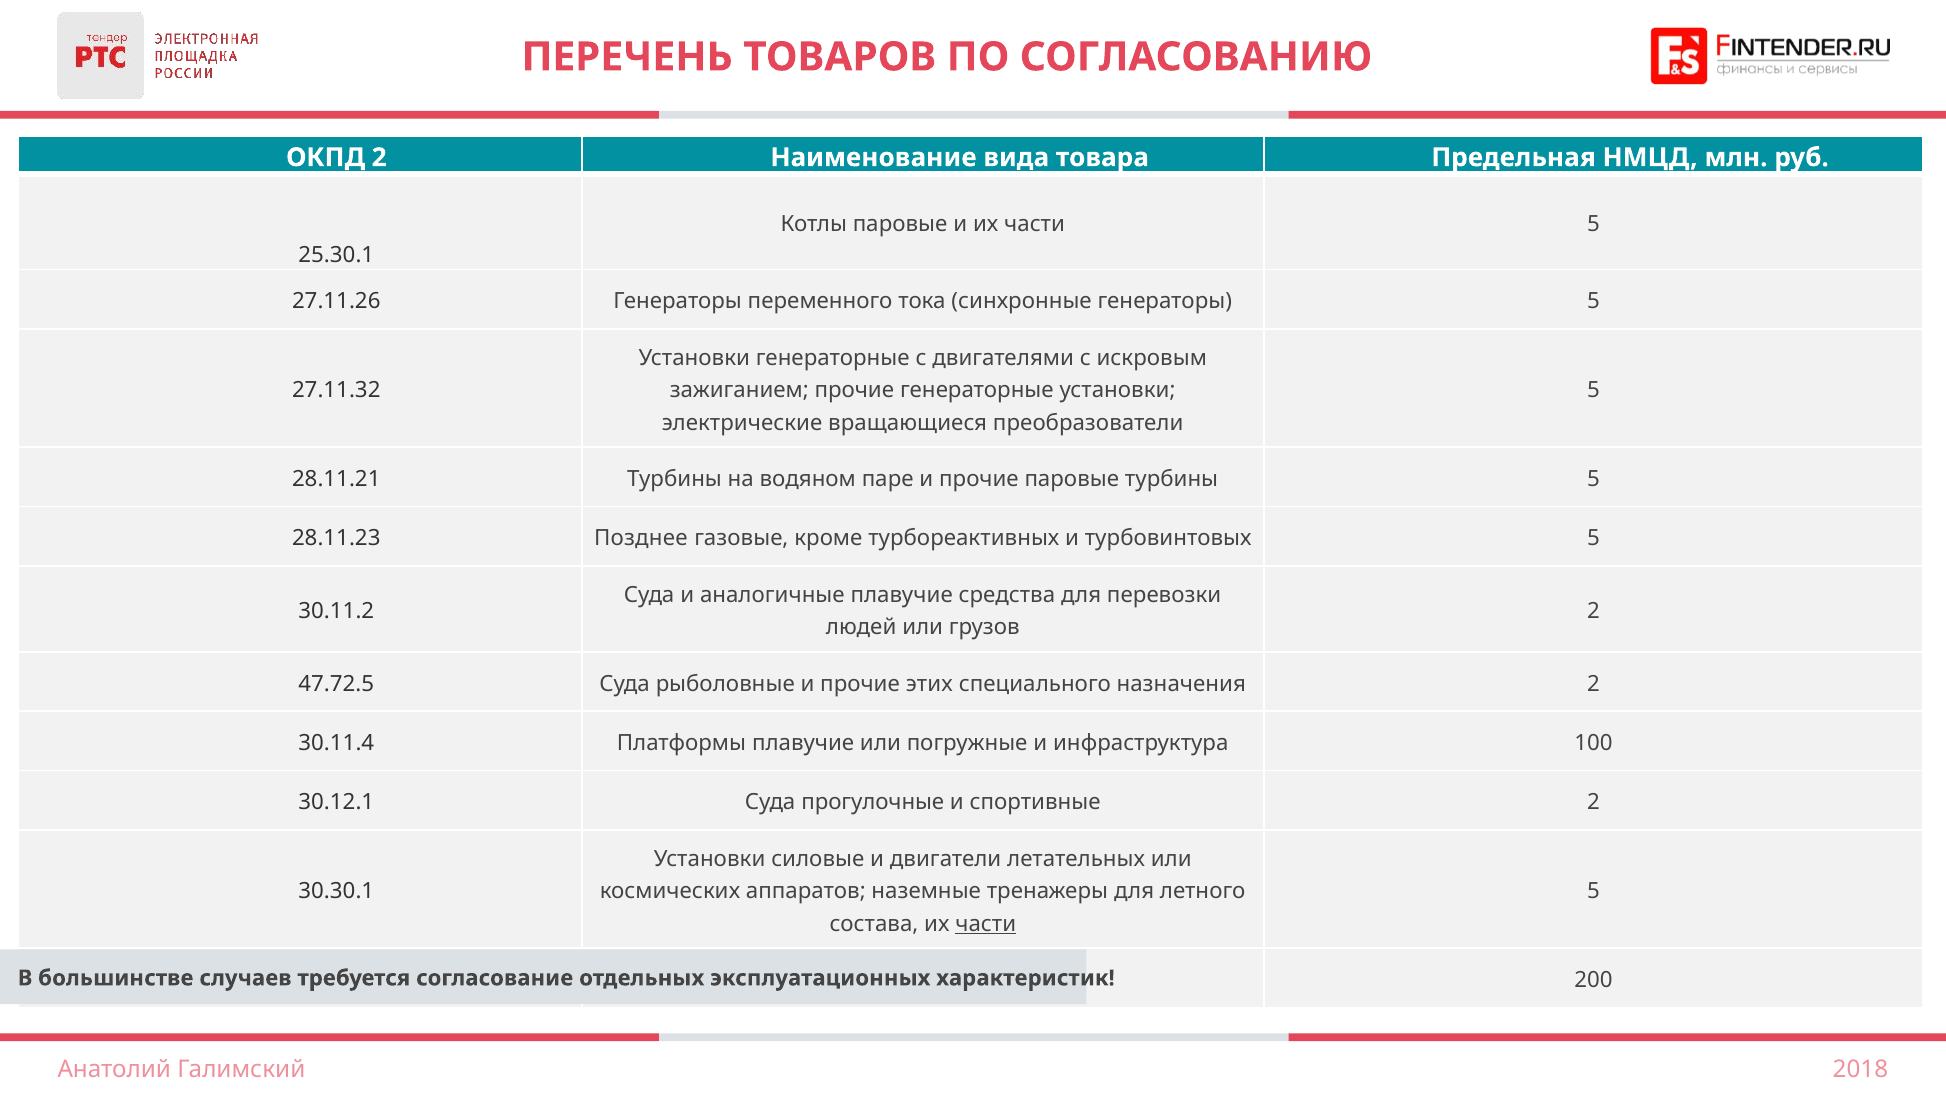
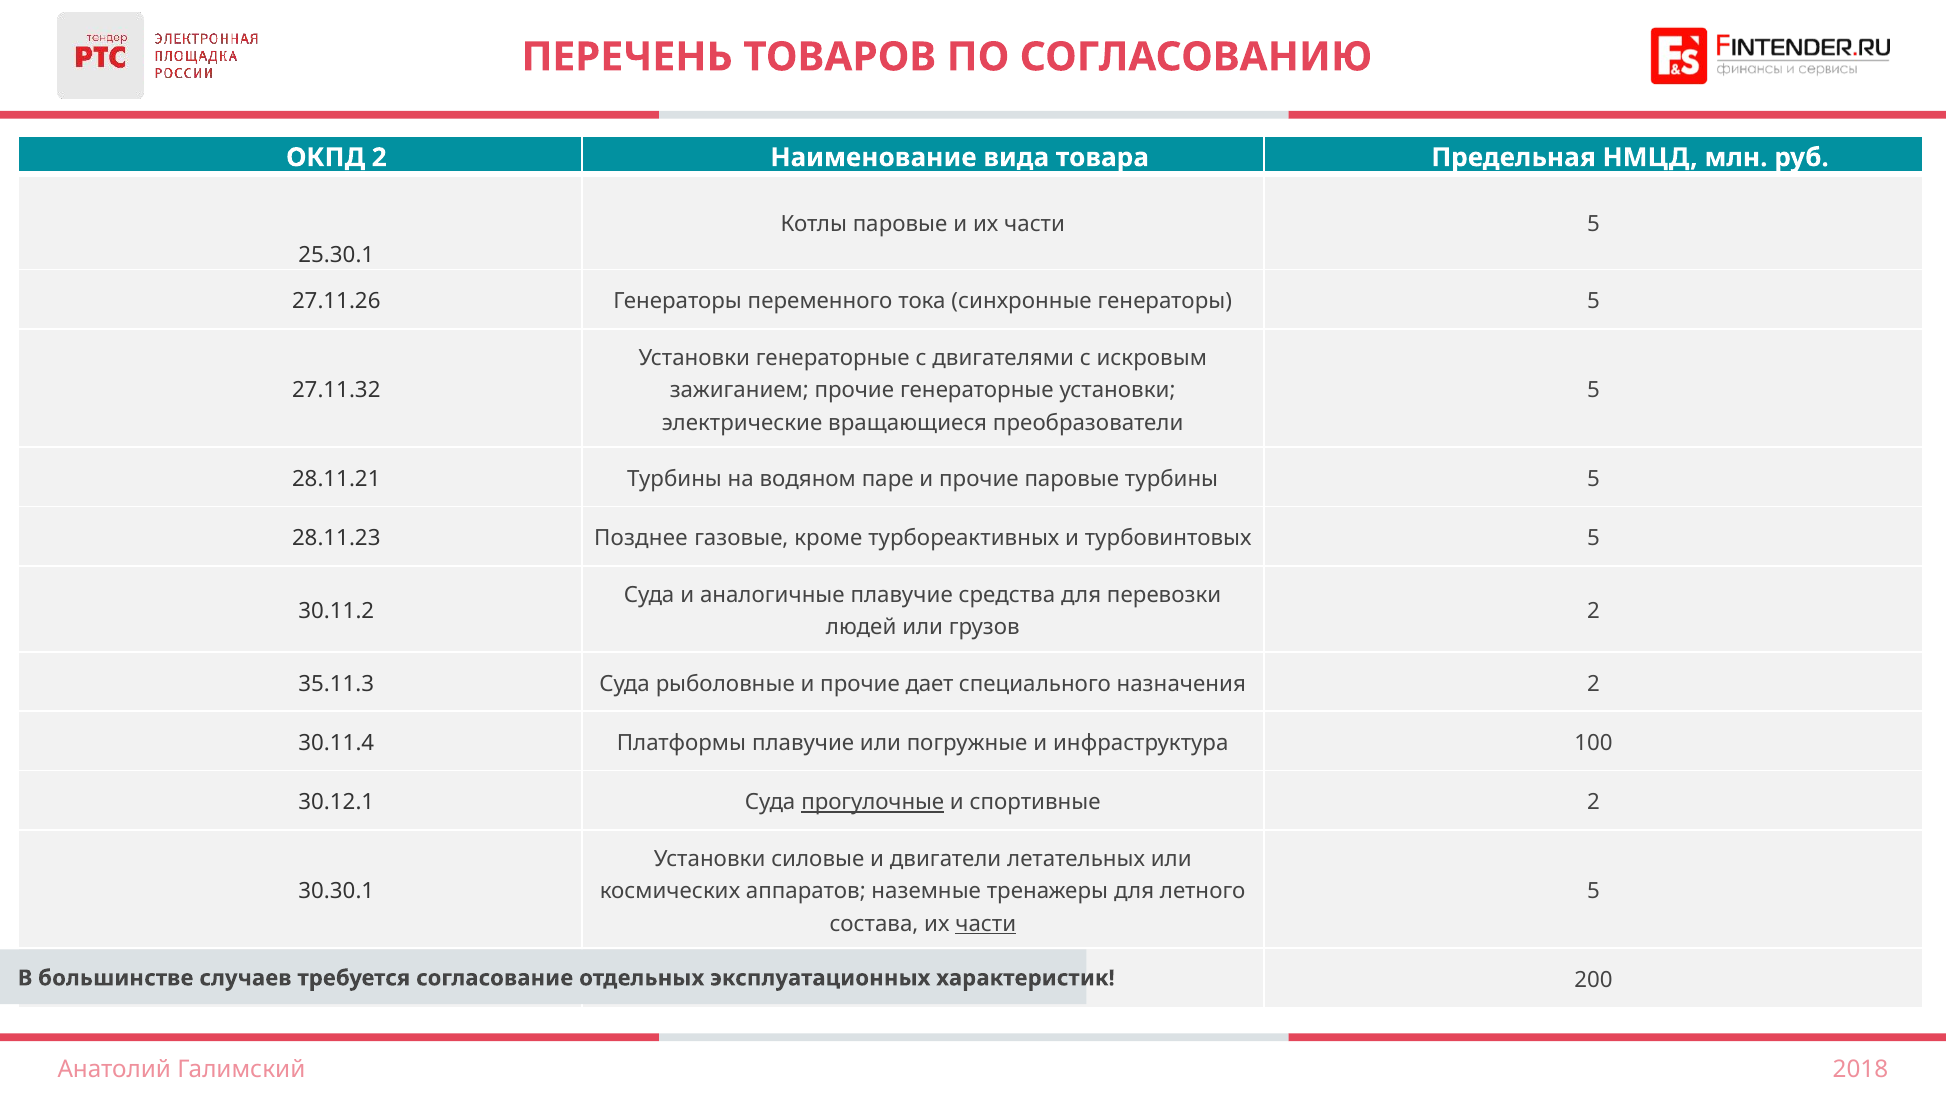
47.72.5: 47.72.5 -> 35.11.3 (336, 683)
этих: этих -> дает (929, 683)
прогулочные underline: none -> present (873, 802)
